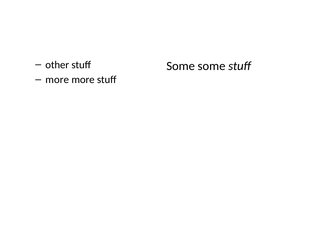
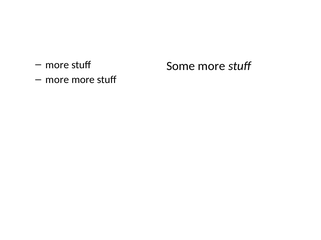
other: other -> more (57, 65)
Some some: some -> more (211, 66)
